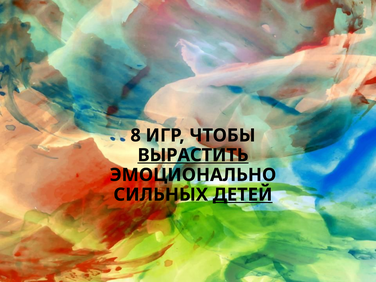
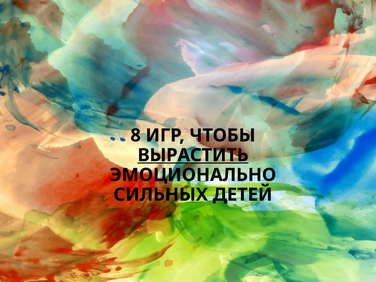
ДЕТЕЙ underline: present -> none (243, 195)
